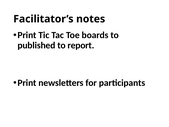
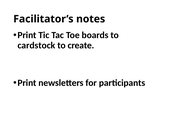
published: published -> cardstock (36, 45)
report: report -> create (81, 45)
